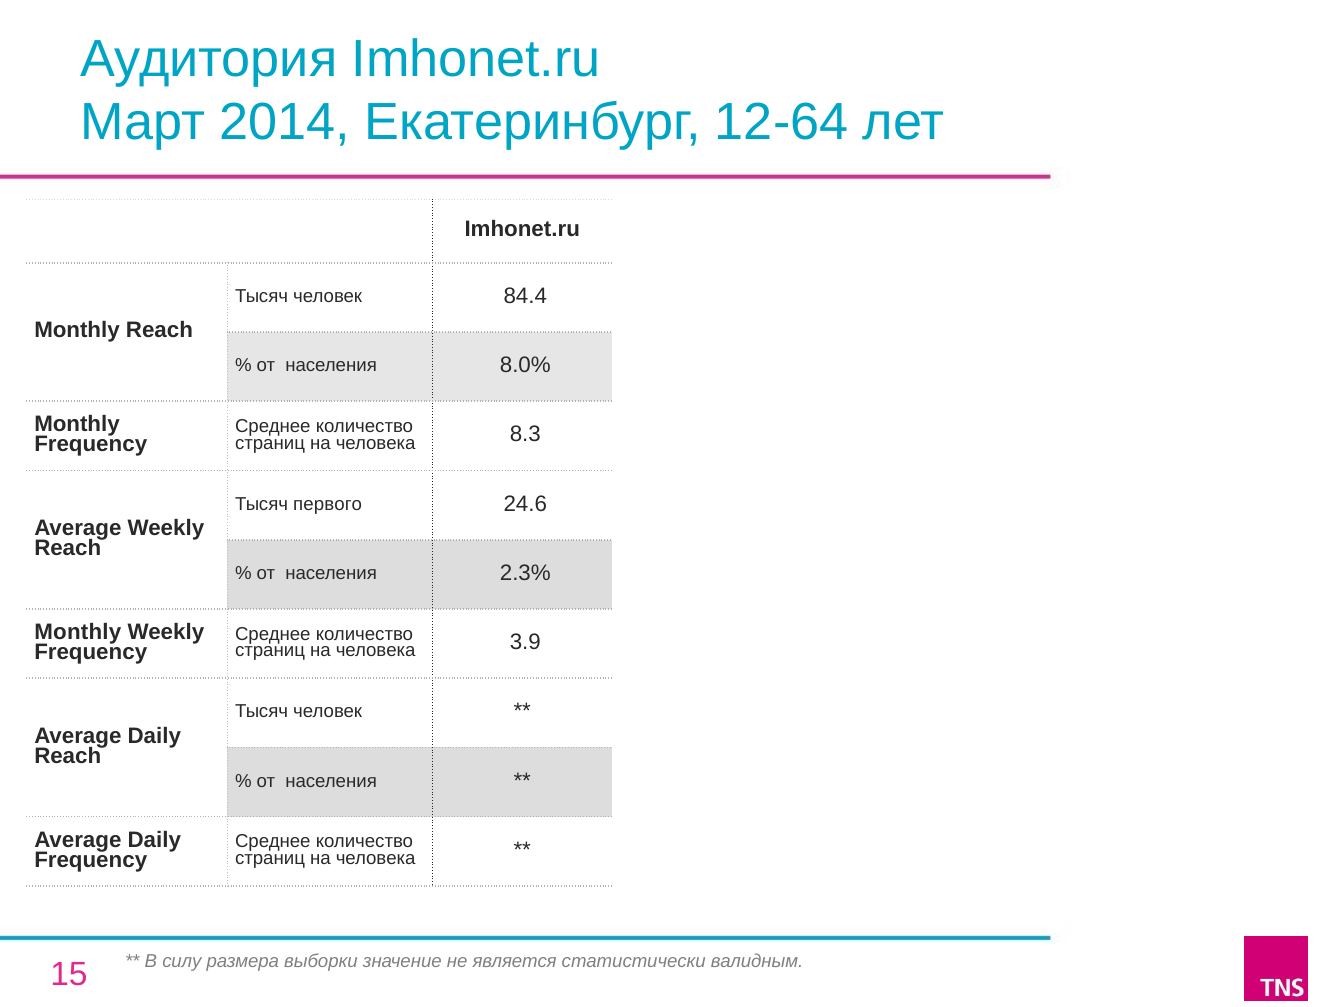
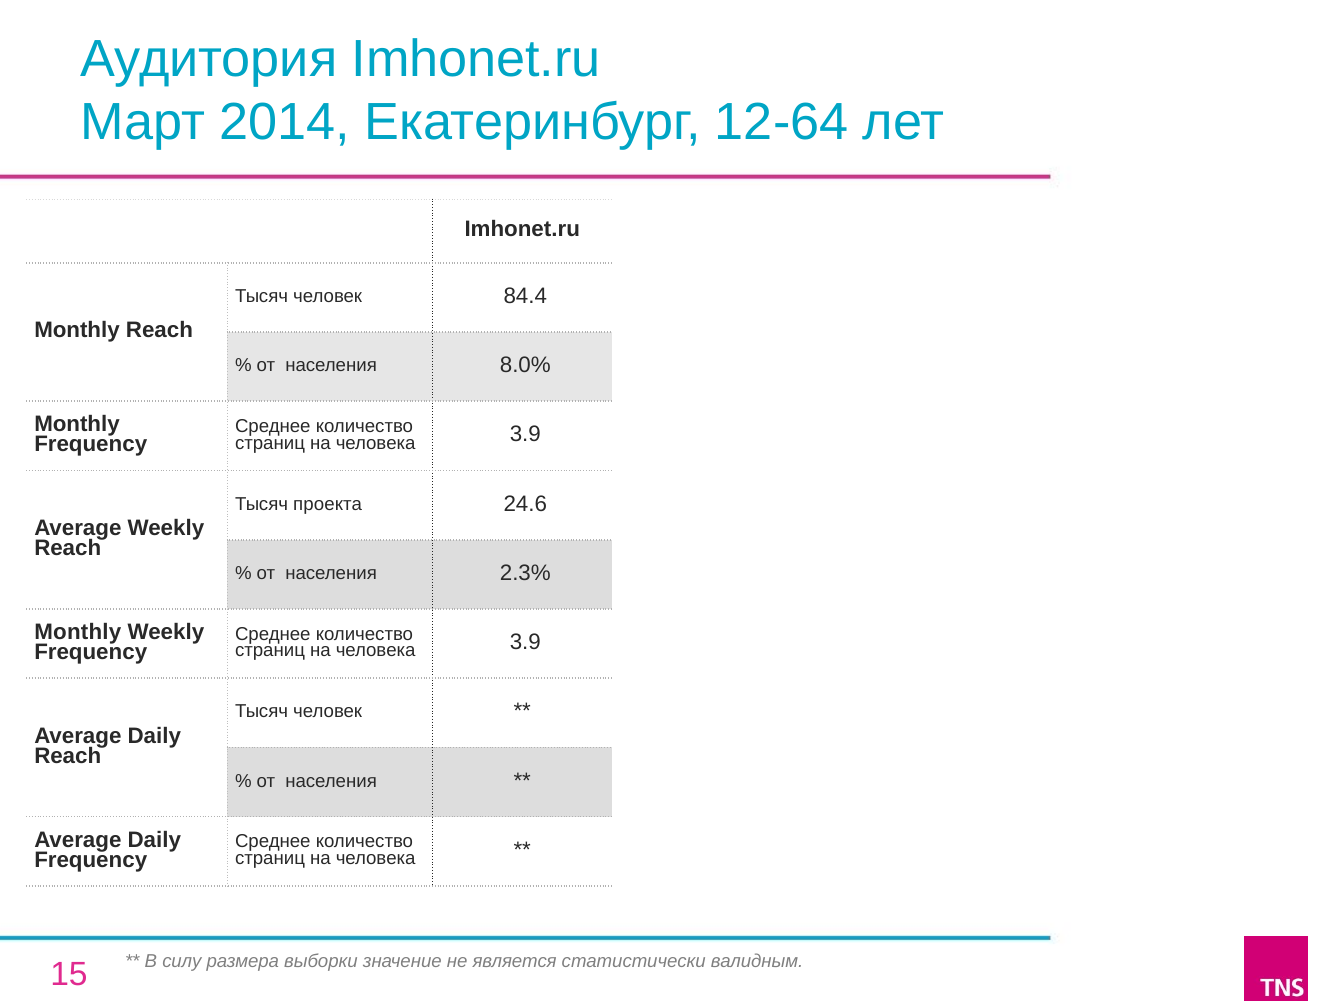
8.3: 8.3 -> 3.9 (525, 435)
первого: первого -> проекта (328, 504)
